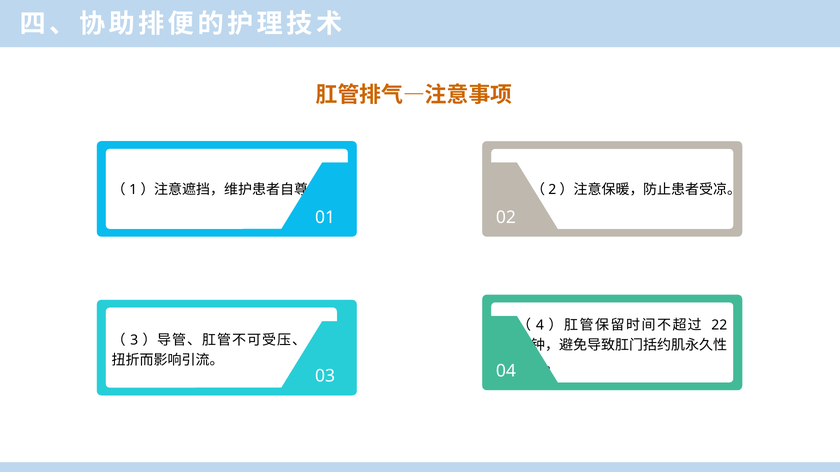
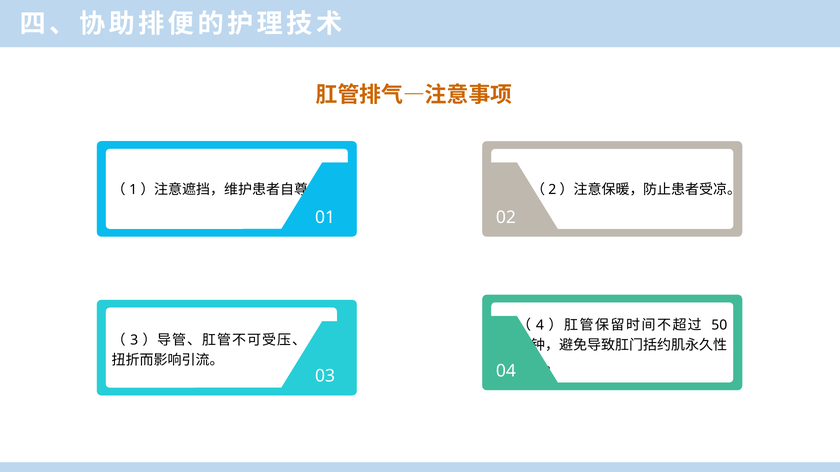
22: 22 -> 50 (719, 325)
